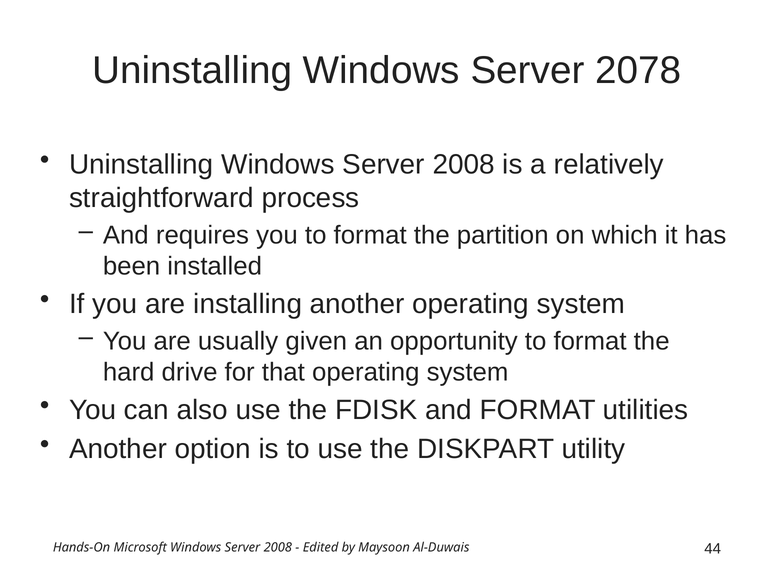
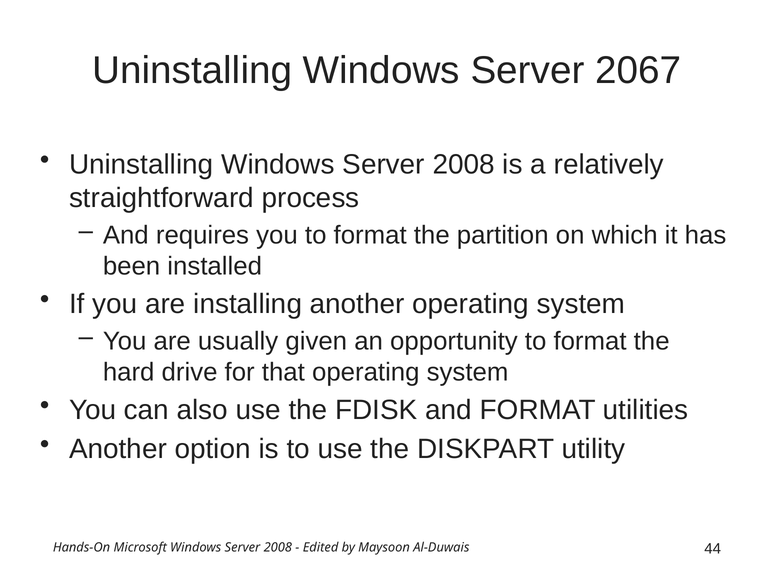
2078: 2078 -> 2067 (638, 70)
